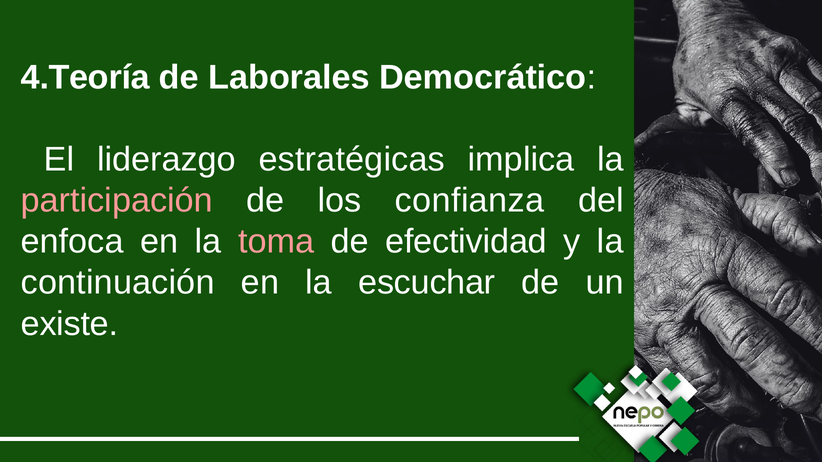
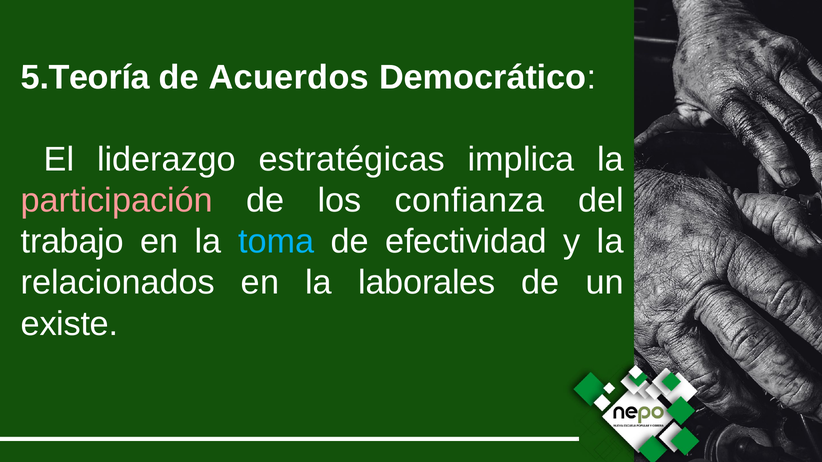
4.Teoría: 4.Teoría -> 5.Teoría (85, 77)
Laborales: Laborales -> Acuerdos (289, 77)
enfoca: enfoca -> trabajo (72, 242)
toma colour: pink -> light blue (276, 242)
continuación: continuación -> relacionados (118, 283)
escuchar: escuchar -> laborales (427, 283)
